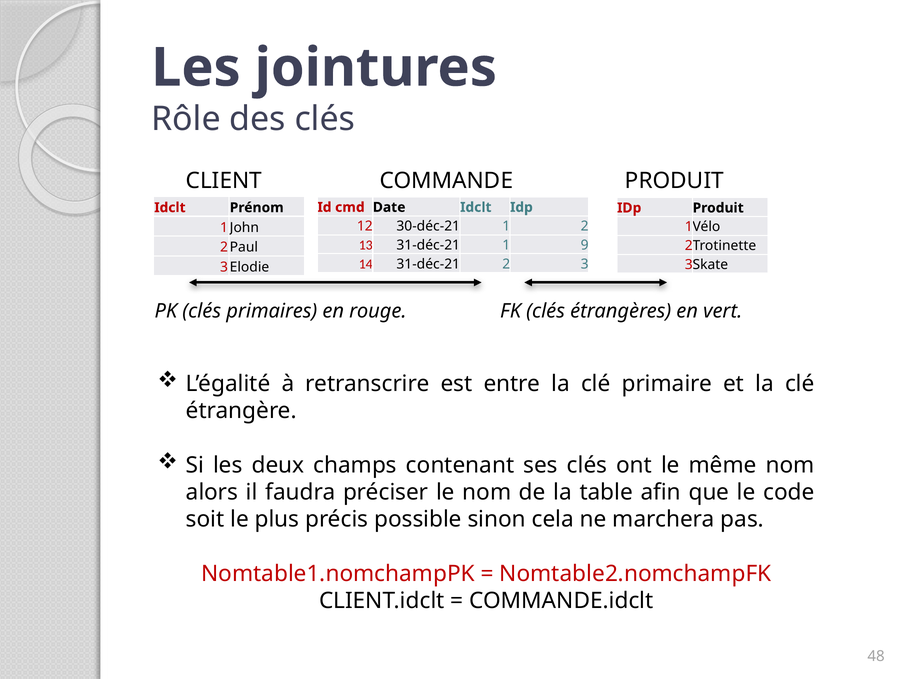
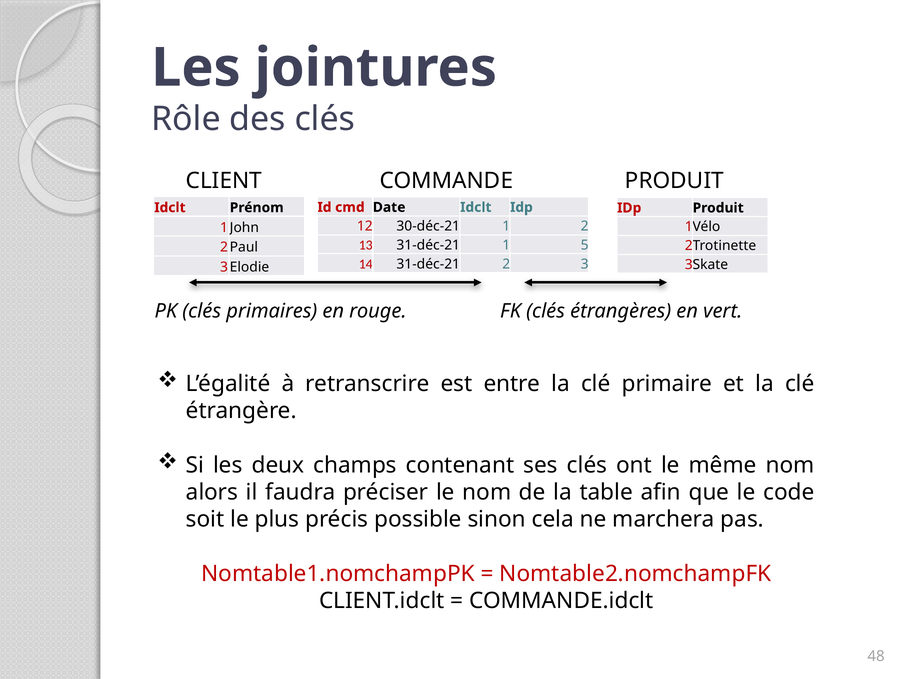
9: 9 -> 5 (585, 245)
